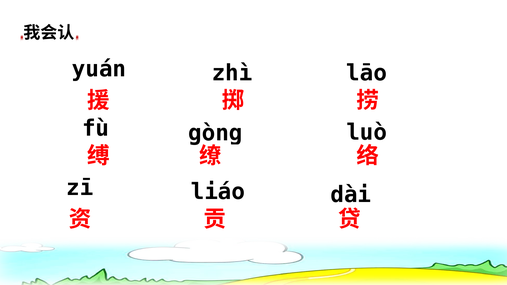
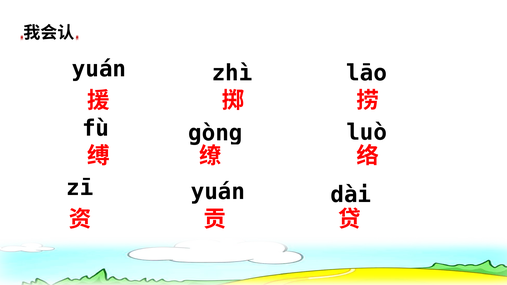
zī liáo: liáo -> yuán (218, 192)
